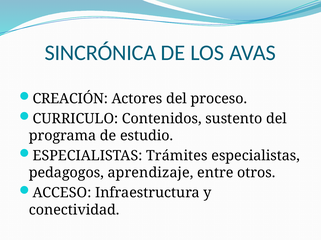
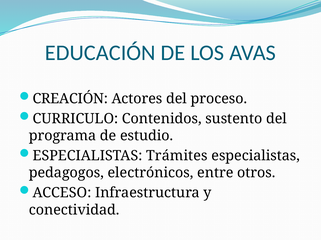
SINCRÓNICA: SINCRÓNICA -> EDUCACIÓN (100, 53)
aprendizaje: aprendizaje -> electrónicos (151, 173)
